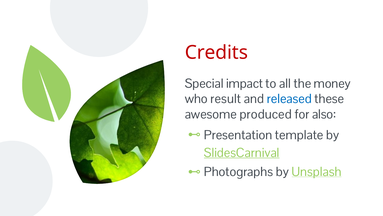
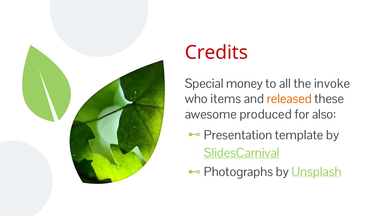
impact: impact -> money (245, 83)
money: money -> invoke (332, 83)
result: result -> items (226, 99)
released colour: blue -> orange (289, 99)
